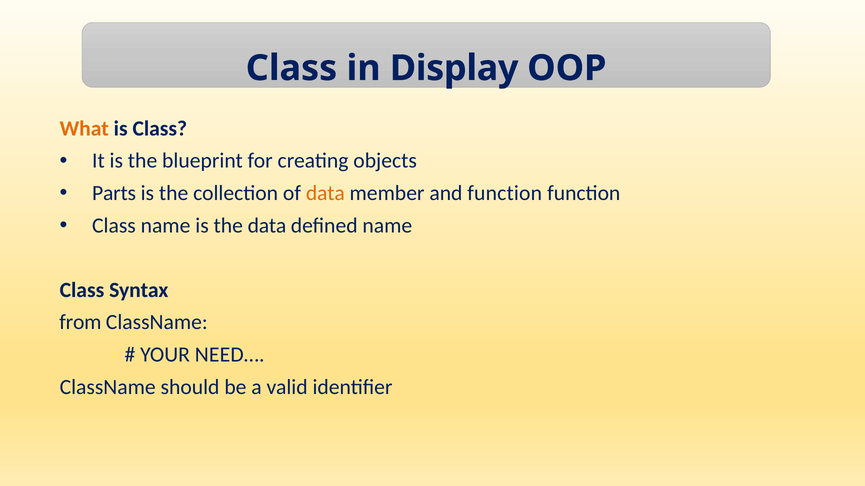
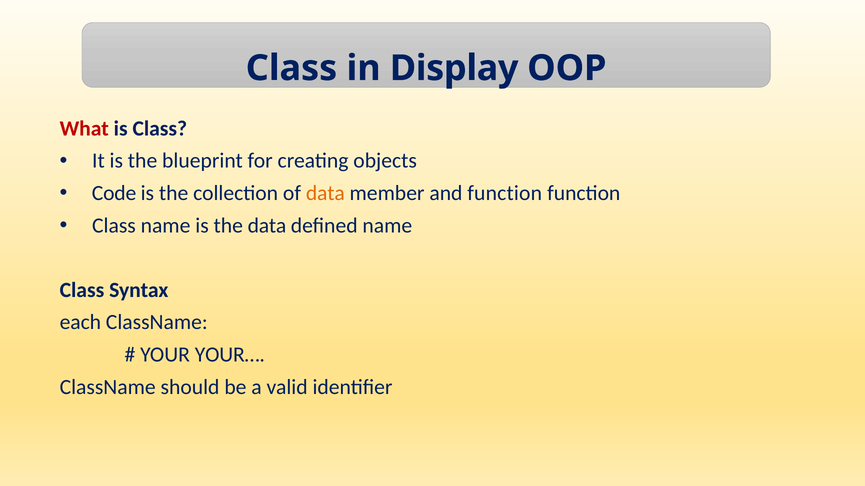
What colour: orange -> red (84, 129)
Parts: Parts -> Code (114, 193)
from: from -> each (80, 323)
NEED…: NEED… -> YOUR… (230, 355)
